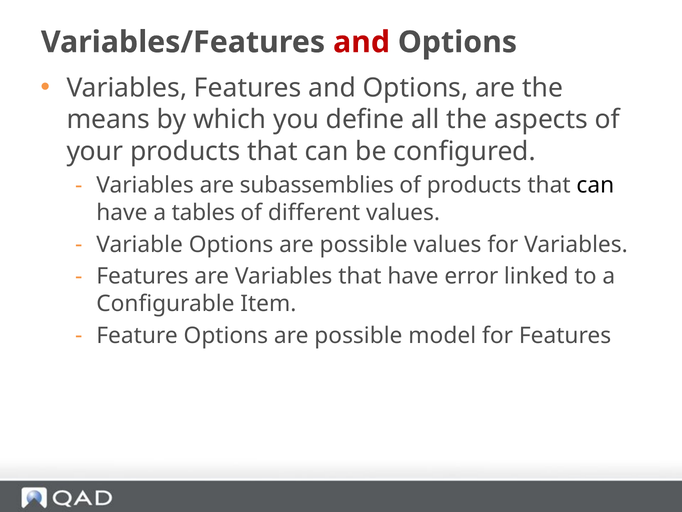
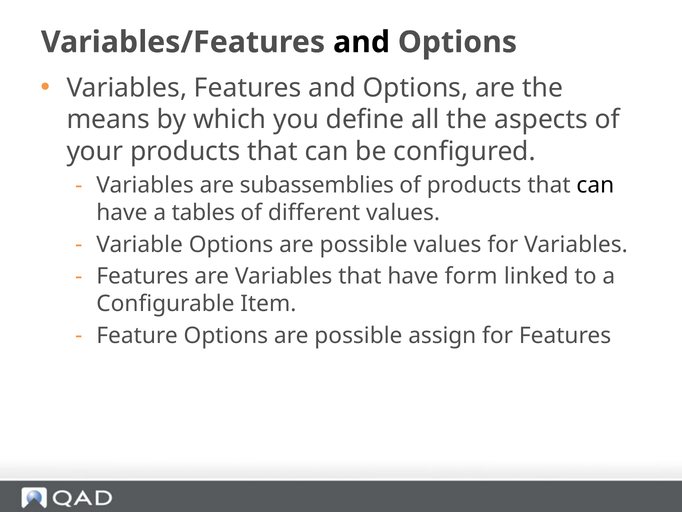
and colour: red -> black (362, 42)
error: error -> form (471, 276)
model: model -> assign (442, 335)
